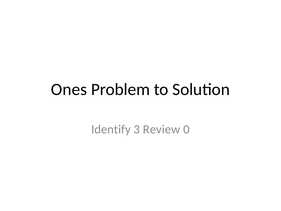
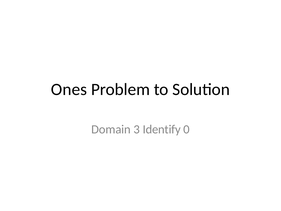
Identify: Identify -> Domain (111, 129)
Review: Review -> Identify (162, 129)
